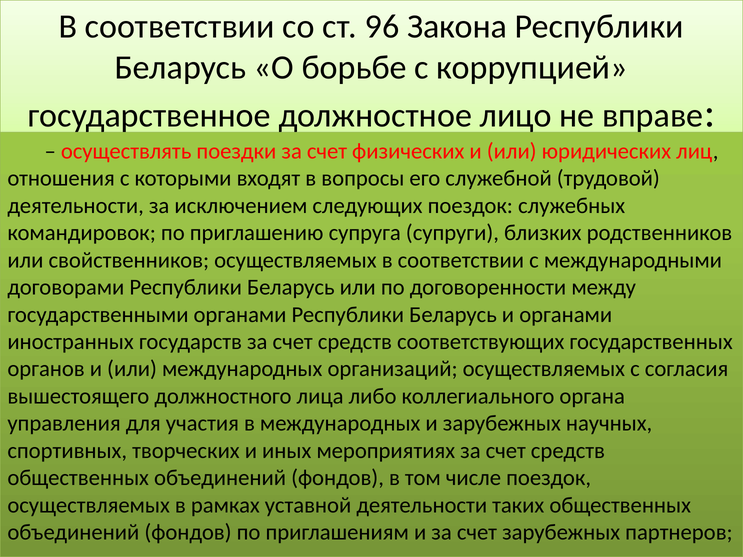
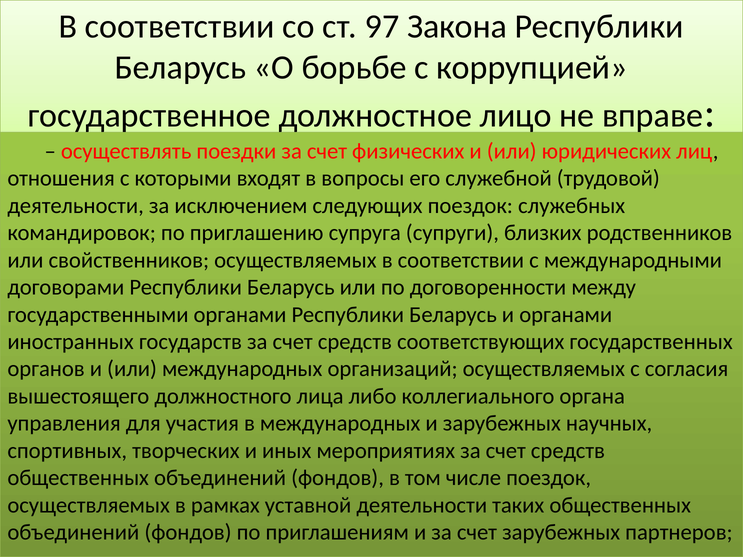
96: 96 -> 97 (382, 26)
